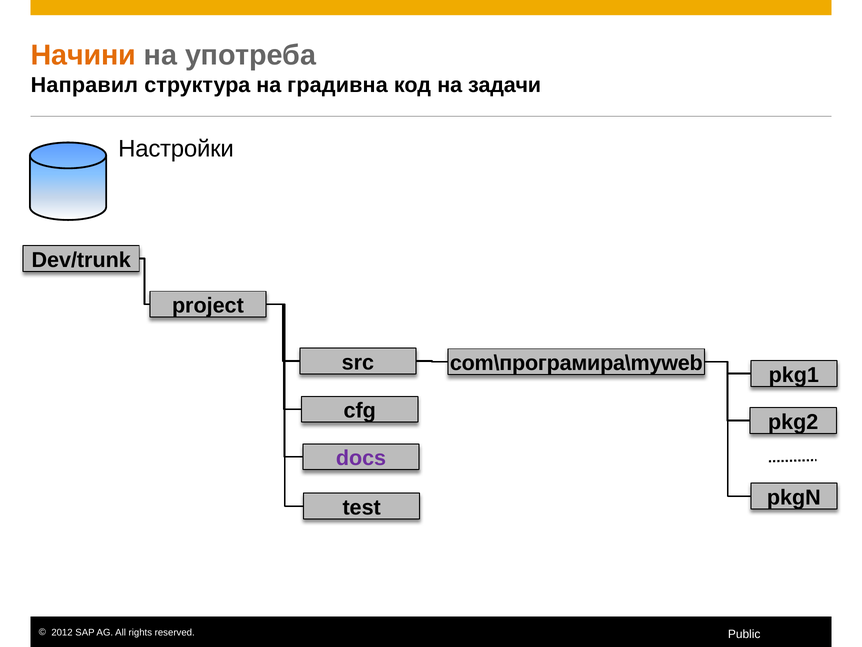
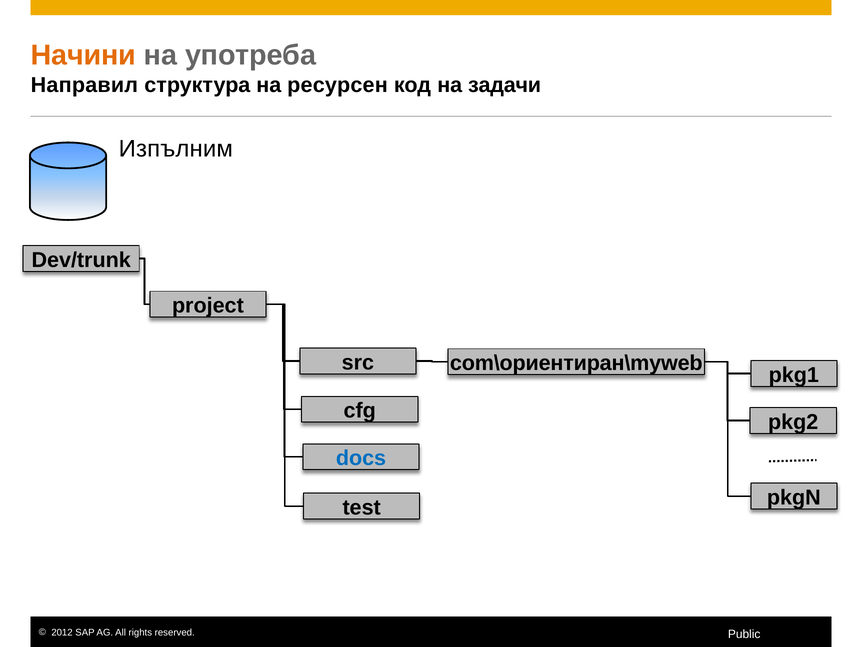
градивна: градивна -> ресурсен (338, 85)
Настройки: Настройки -> Изпълним (176, 148)
com\програмира\myweb: com\програмира\myweb -> com\ориентиран\myweb (576, 363)
docs colour: purple -> blue (361, 458)
